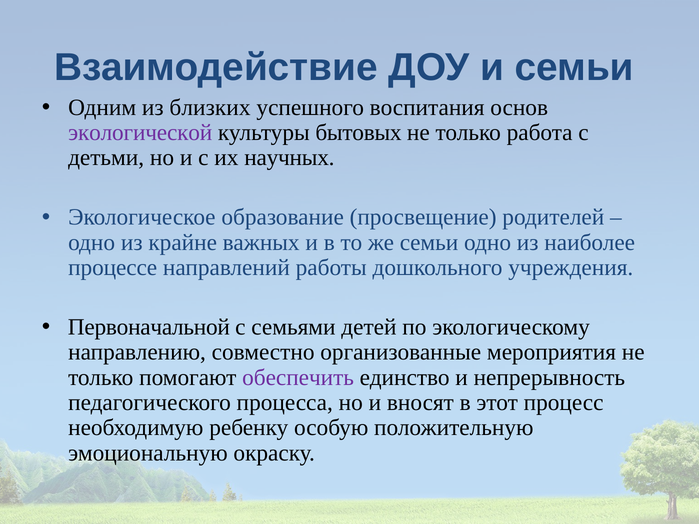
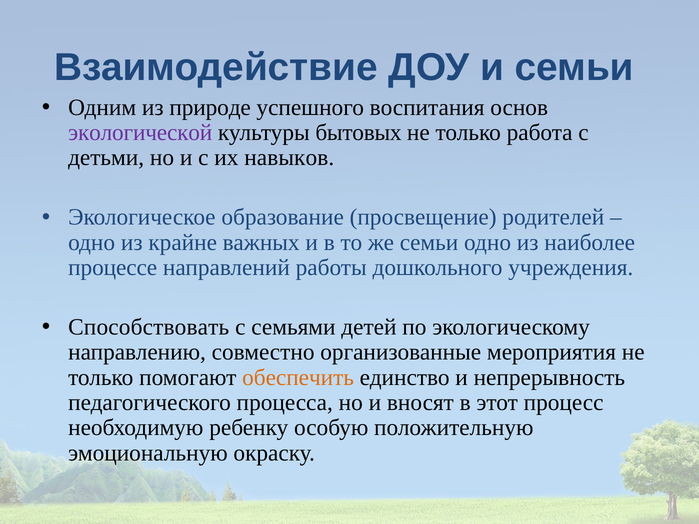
близких: близких -> природе (210, 107)
научных: научных -> навыков (289, 158)
Первоначальной: Первоначальной -> Способствовать (149, 327)
обеспечить colour: purple -> orange (298, 378)
